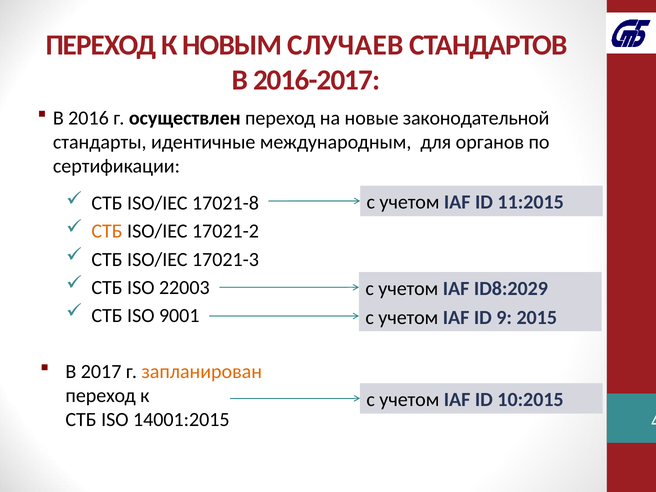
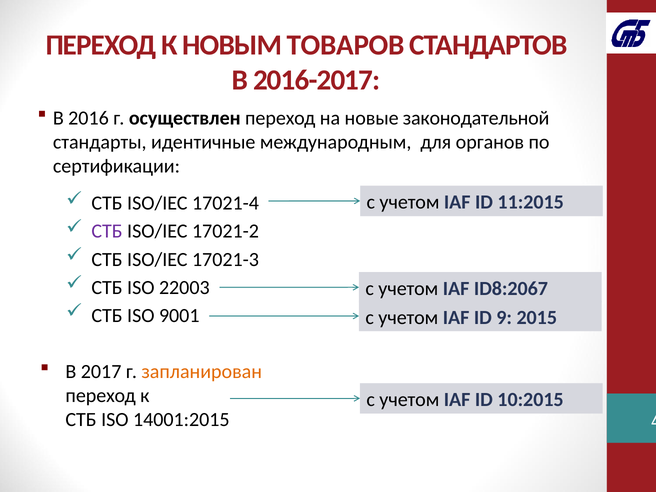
СЛУЧАЕВ: СЛУЧАЕВ -> ТОВАРОВ (346, 45)
17021-8: 17021-8 -> 17021-4 (225, 203)
СТБ colour: orange -> purple (107, 231)
ID8:2029: ID8:2029 -> ID8:2067 (511, 289)
